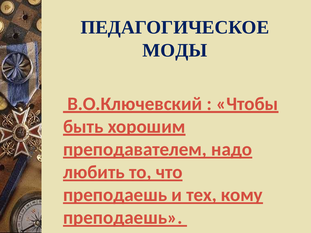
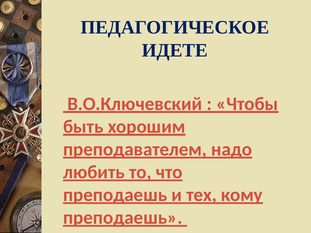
МОДЫ: МОДЫ -> ИДЕТЕ (175, 50)
